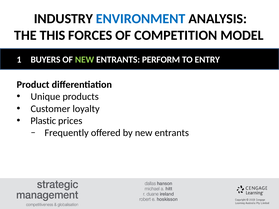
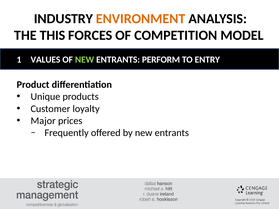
ENVIRONMENT colour: blue -> orange (141, 19)
BUYERS: BUYERS -> VALUES (45, 60)
Plastic: Plastic -> Major (43, 121)
